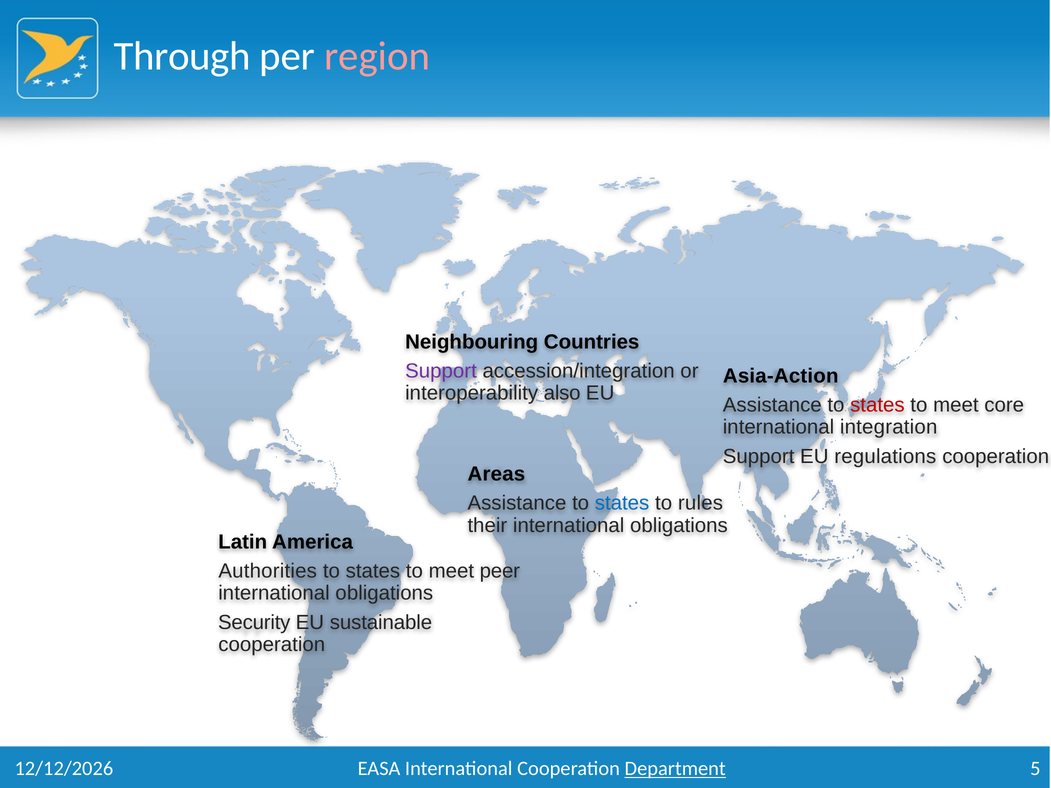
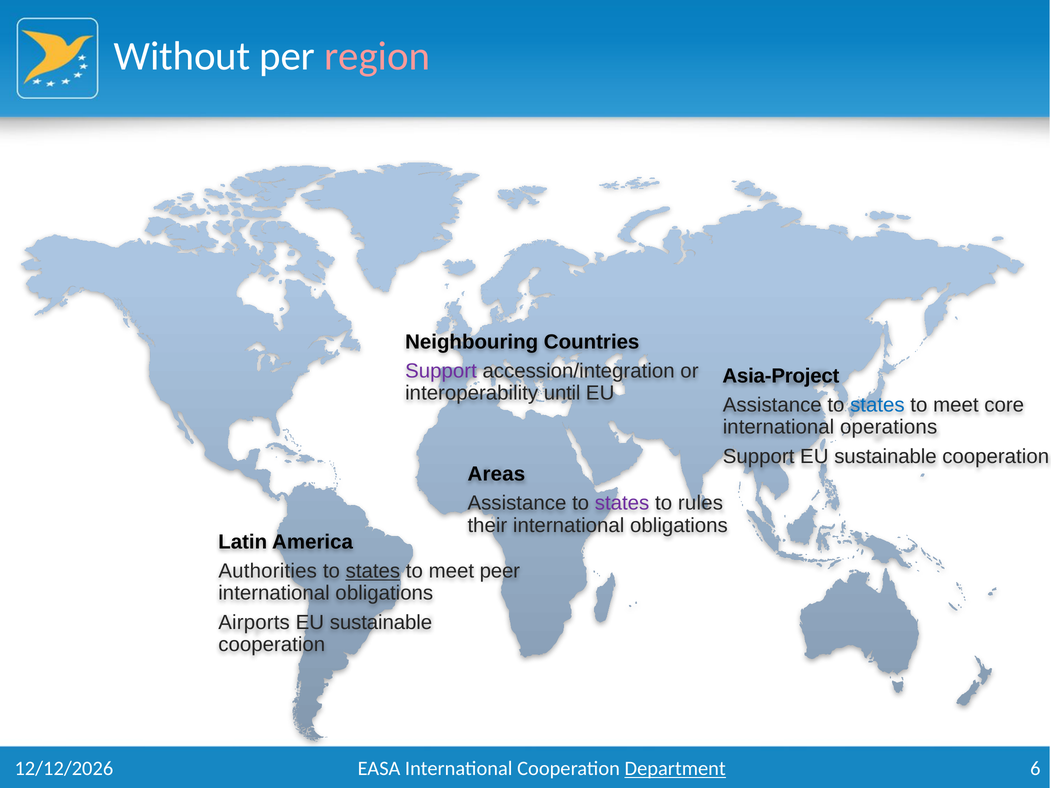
Through: Through -> Without (182, 56)
Asia-Action: Asia-Action -> Asia-Project (781, 376)
also: also -> until (562, 393)
states colour: red -> blue (877, 405)
integration: integration -> operations (889, 427)
Support EU regulations: regulations -> sustainable (885, 457)
states colour: blue -> purple (622, 503)
states underline: none -> present (373, 571)
Security: Security -> Airports (254, 623)
5: 5 -> 6 (1035, 769)
